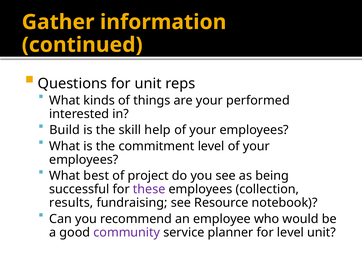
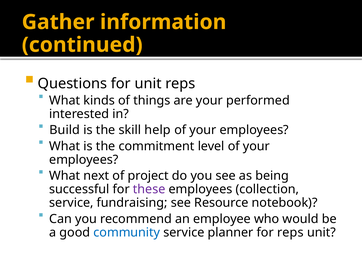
best: best -> next (96, 176)
results: results -> service (71, 203)
community colour: purple -> blue (127, 233)
for level: level -> reps (290, 233)
